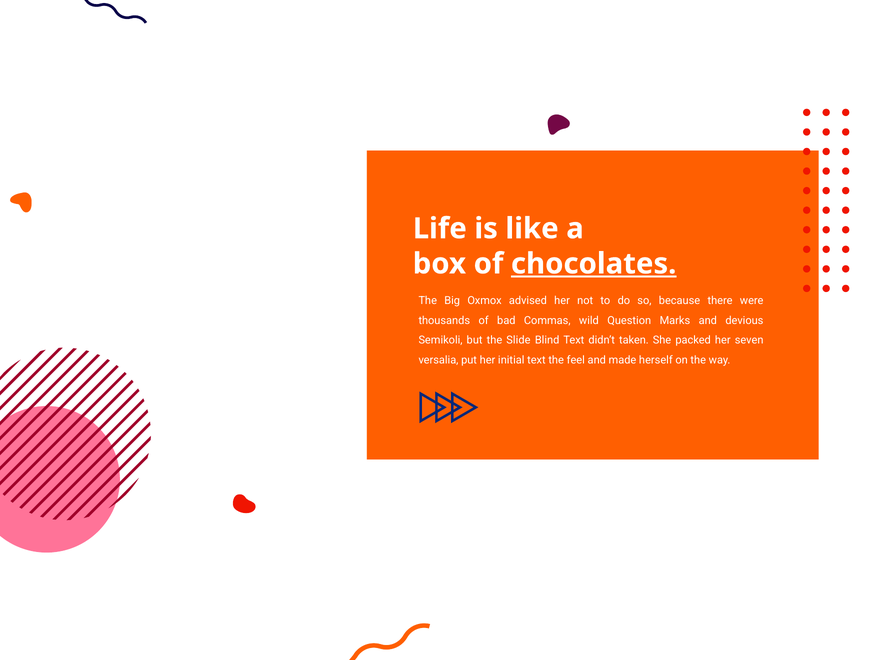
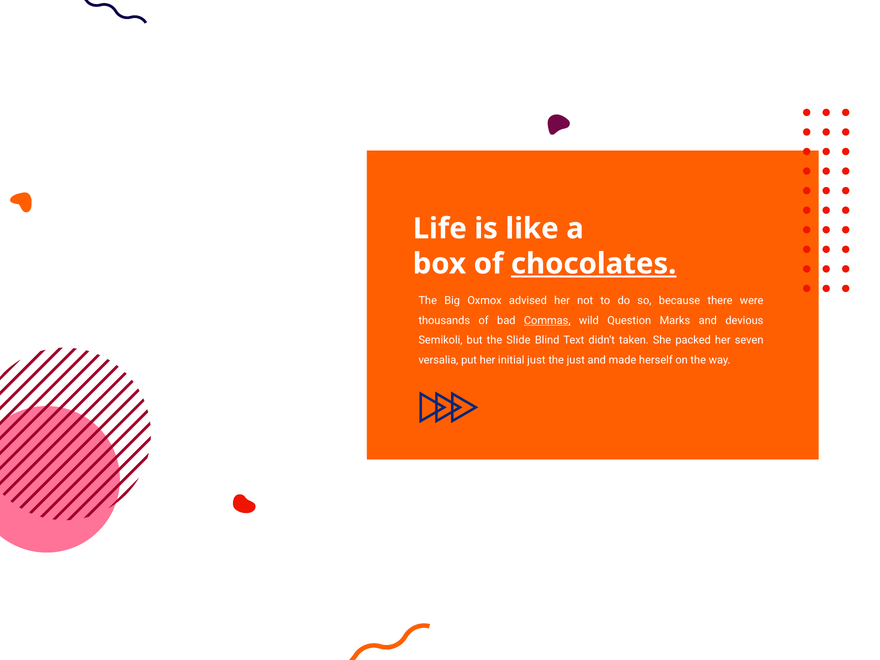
Commas underline: none -> present (547, 320)
initial text: text -> just (536, 360)
the feel: feel -> just (576, 360)
